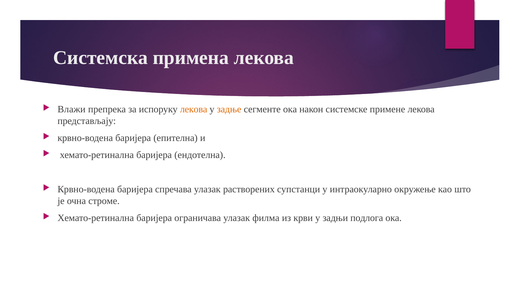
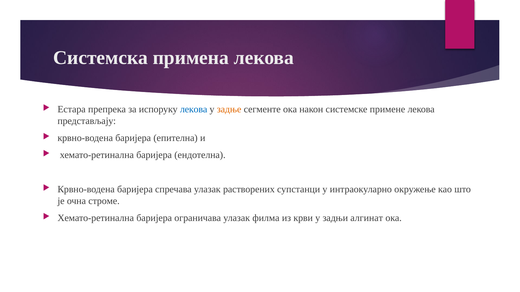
Влажи: Влажи -> Естара (72, 109)
лекова colour: orange -> blue (194, 109)
подлога: подлога -> алгинат (367, 218)
